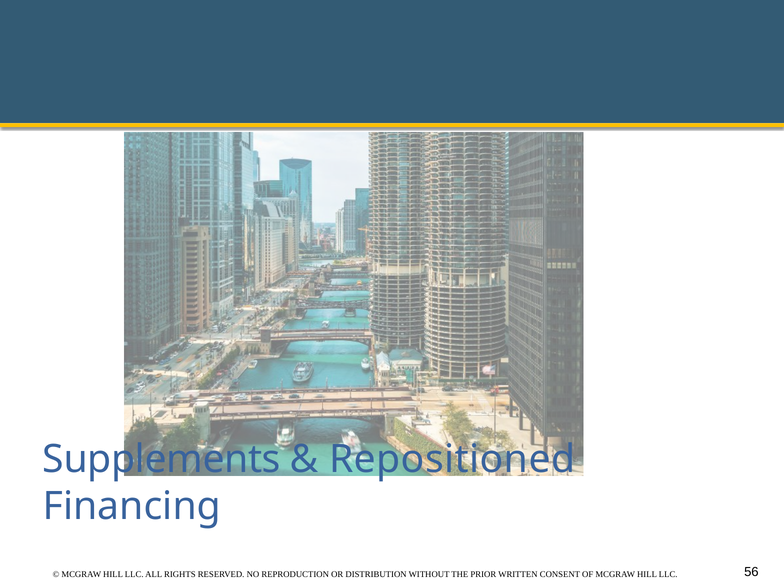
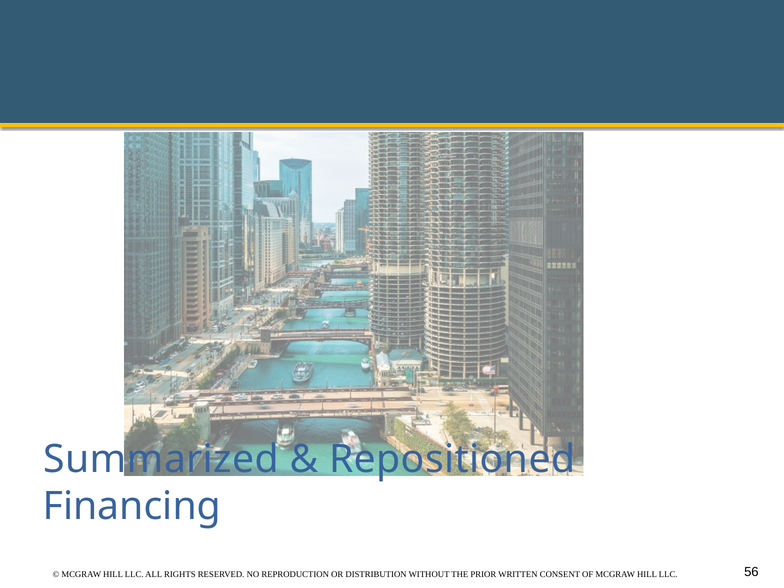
Supplements: Supplements -> Summarized (161, 459)
